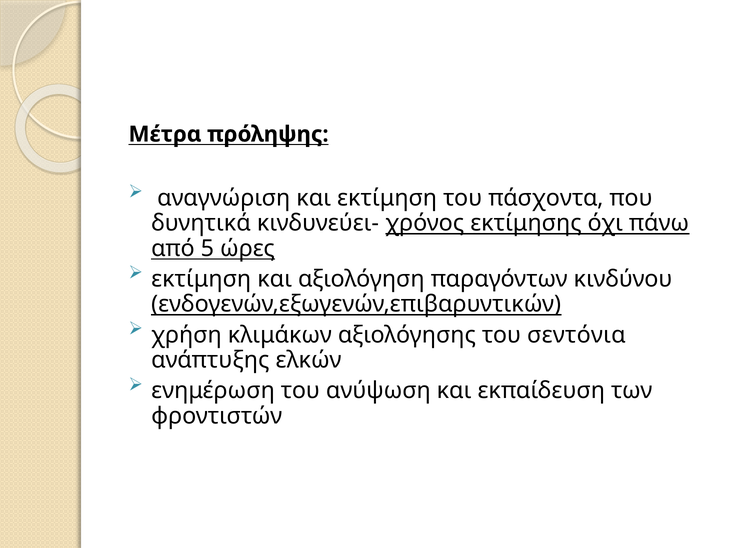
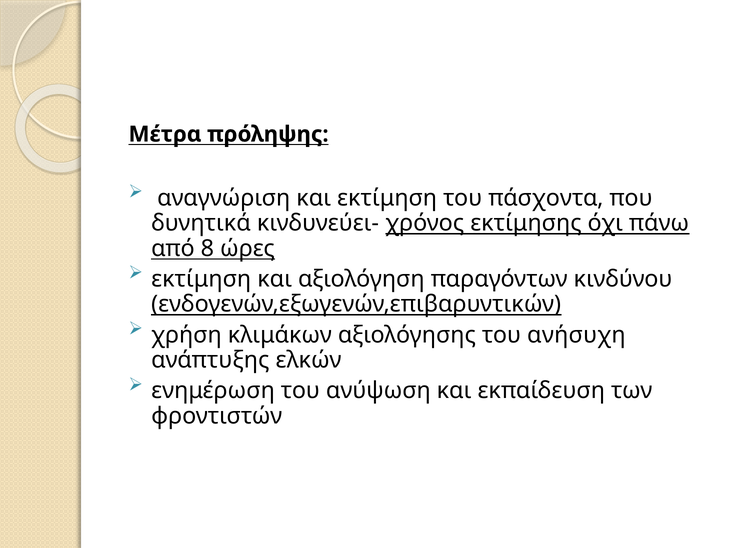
5: 5 -> 8 (207, 248)
σεντόνια: σεντόνια -> ανήσυχη (576, 335)
